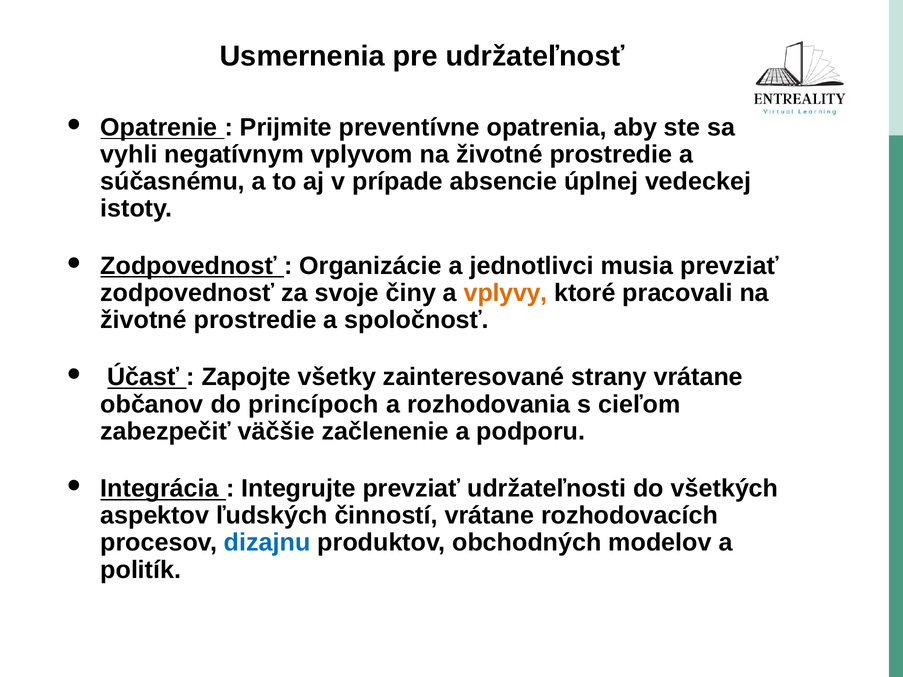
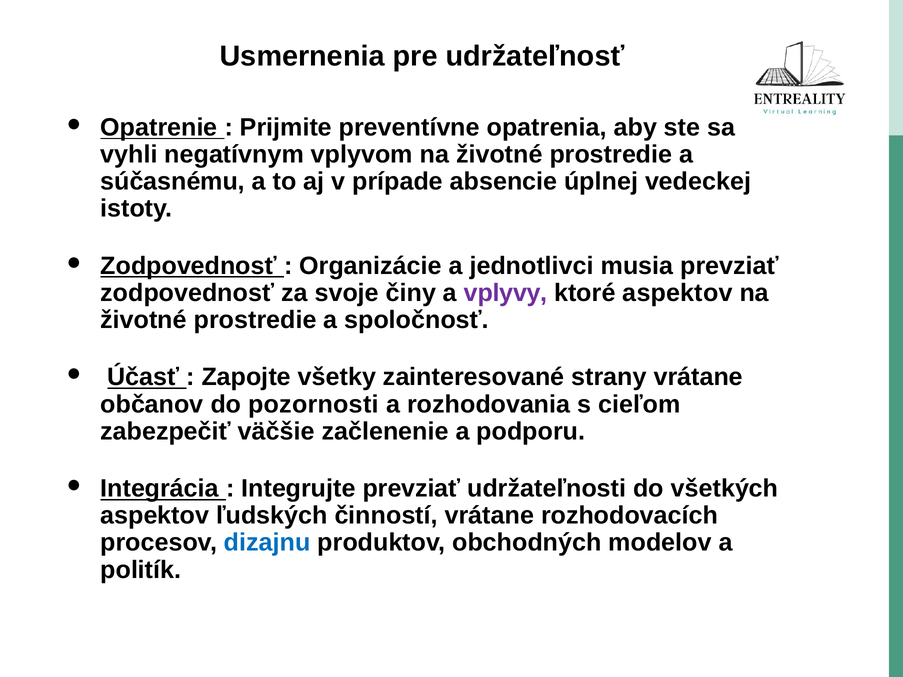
vplyvy colour: orange -> purple (506, 293)
ktoré pracovali: pracovali -> aspektov (677, 293)
princípoch: princípoch -> pozornosti (313, 404)
